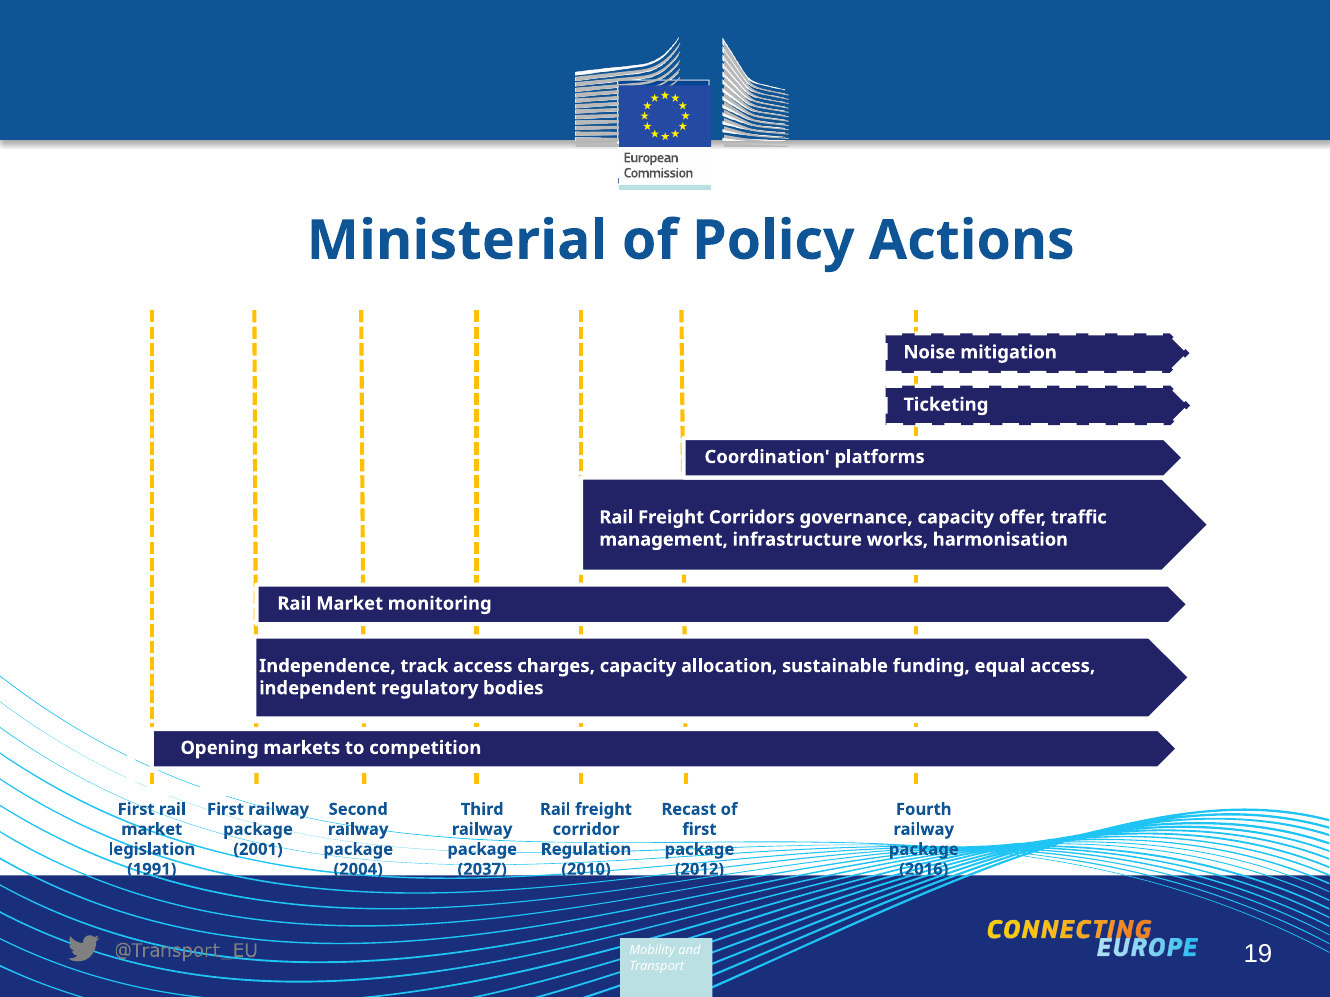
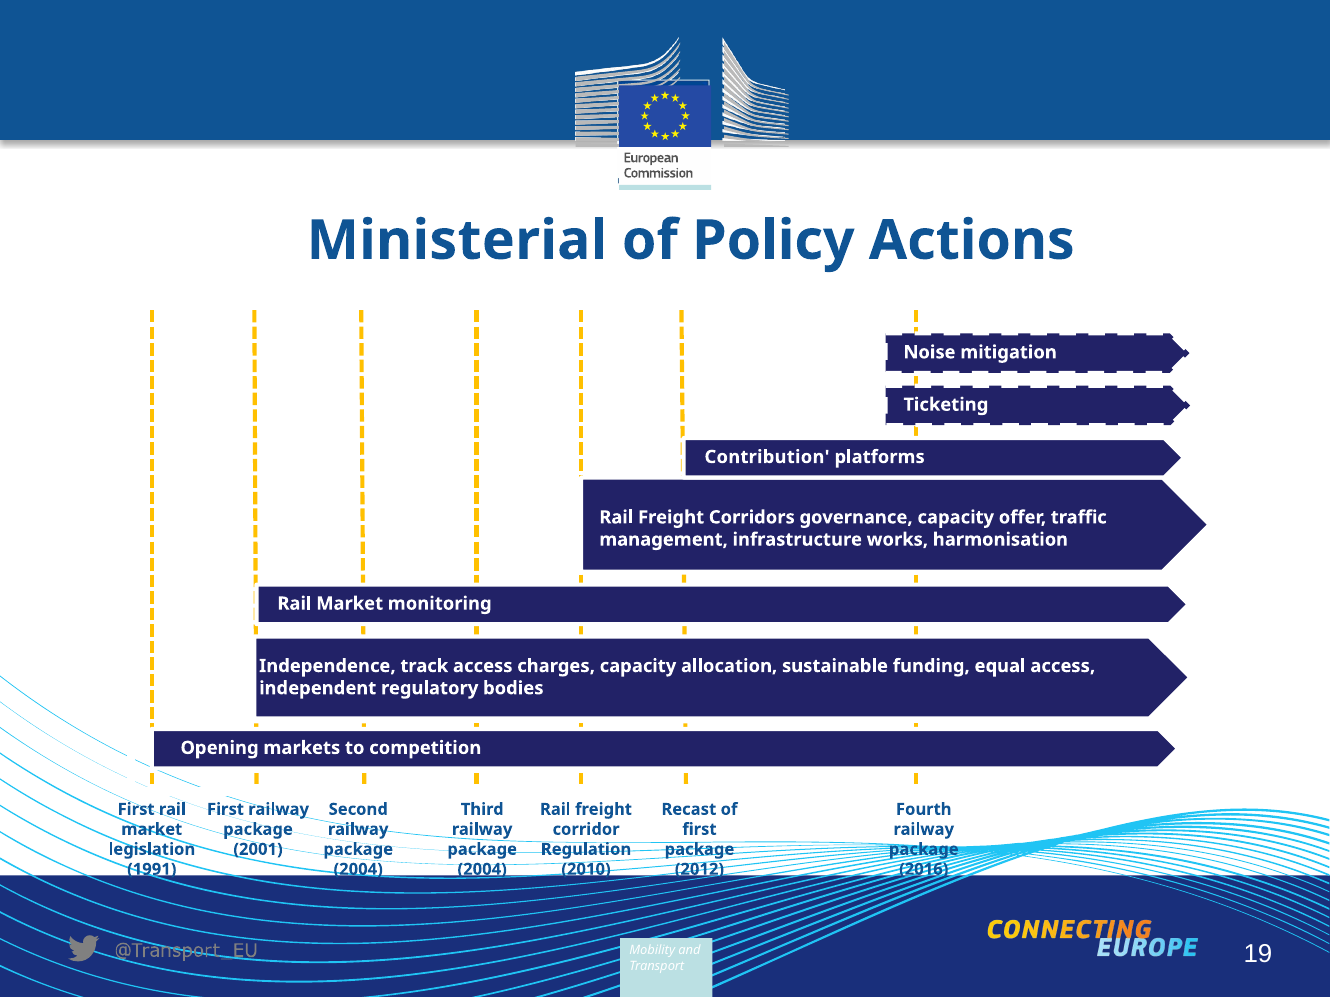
Coordination: Coordination -> Contribution (767, 457)
2037: 2037 -> 2004 (482, 870)
